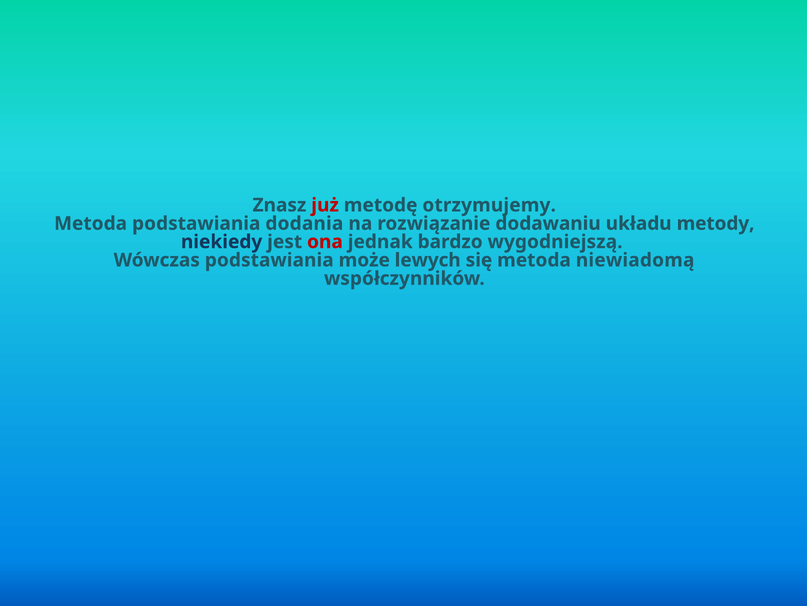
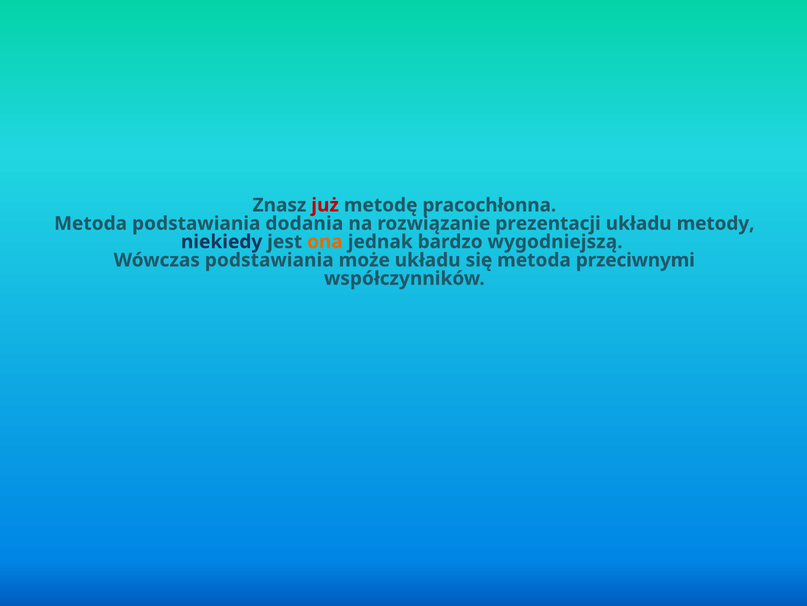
otrzymujemy: otrzymujemy -> pracochłonna (489, 205)
dodawaniu: dodawaniu -> prezentacji (548, 223)
ona colour: red -> orange (325, 242)
może lewych: lewych -> układu (428, 260)
niewiadomą: niewiadomą -> przeciwnymi (635, 260)
